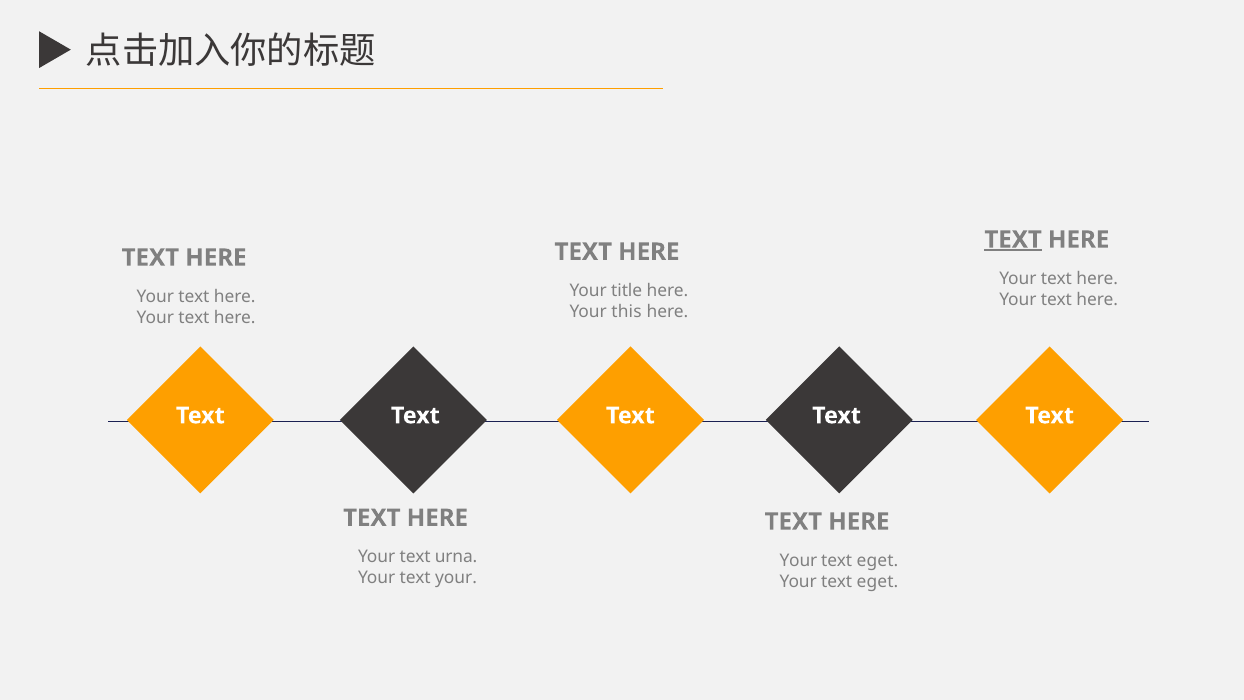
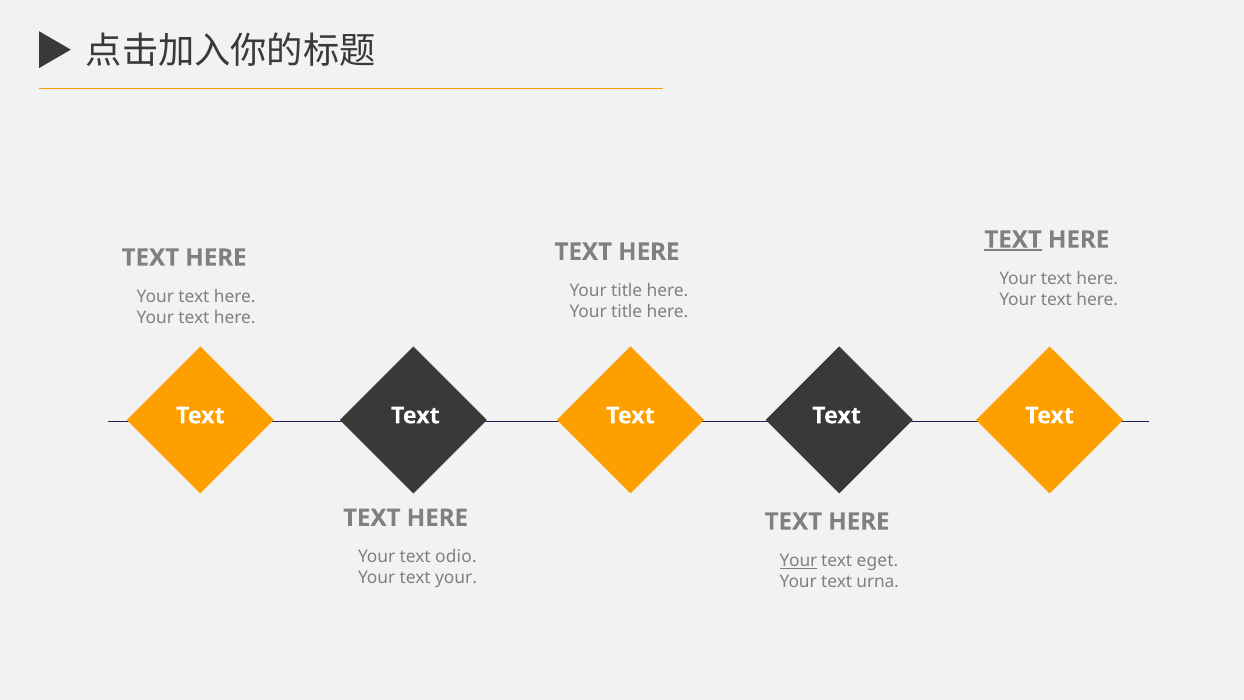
this: this -> title (627, 312)
urna: urna -> odio (456, 557)
Your underline: none -> present (798, 561)
eget: eget -> urna (878, 582)
